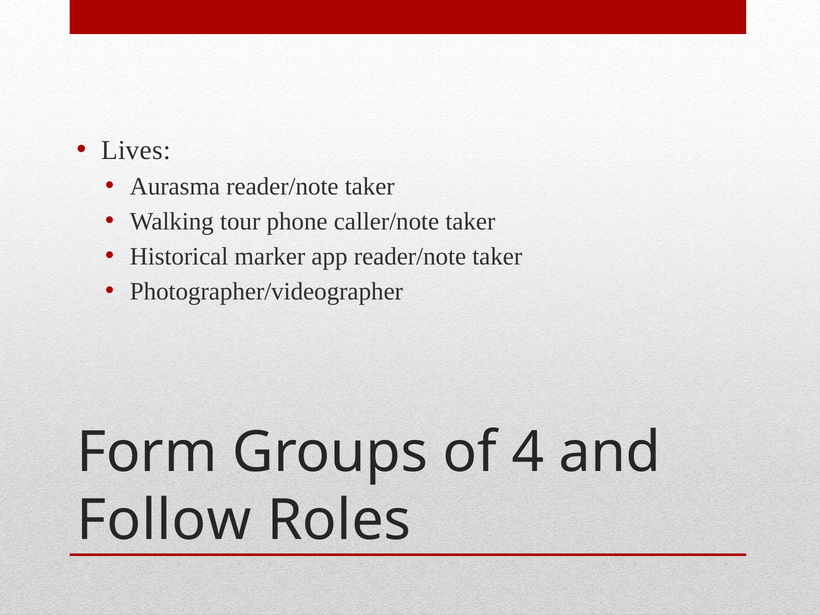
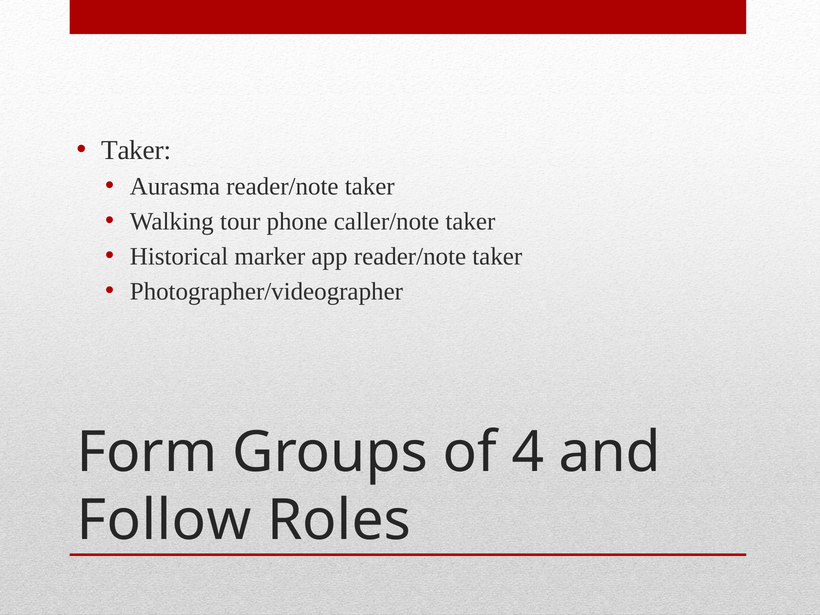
Lives: Lives -> Taker (136, 150)
